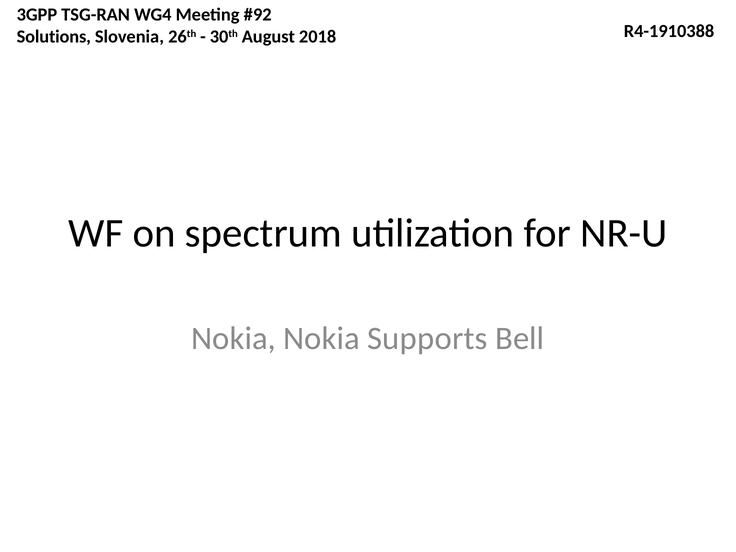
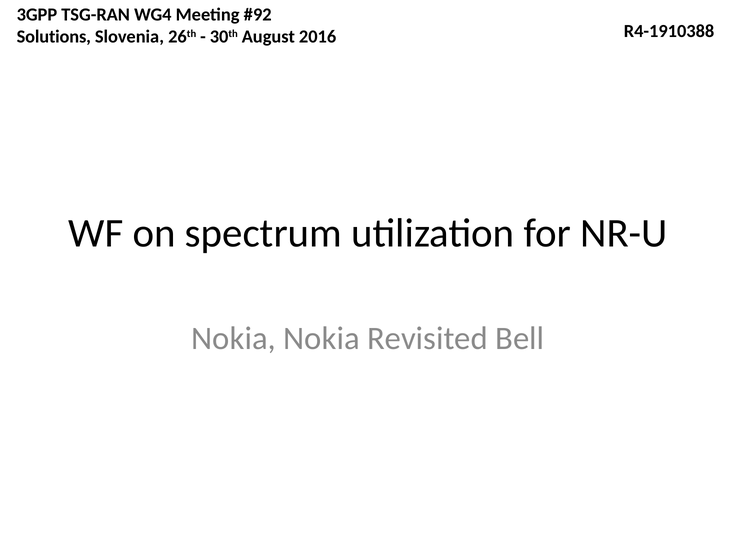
2018: 2018 -> 2016 (318, 37)
Supports: Supports -> Revisited (427, 338)
